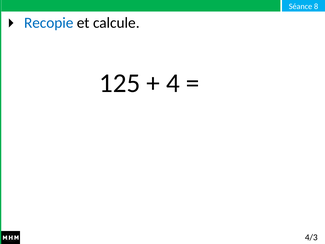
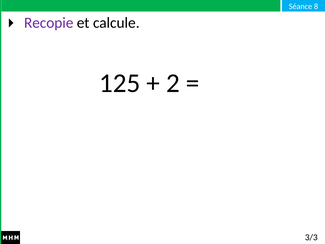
Recopie colour: blue -> purple (49, 23)
4: 4 -> 2 (173, 83)
4/3: 4/3 -> 3/3 (311, 237)
